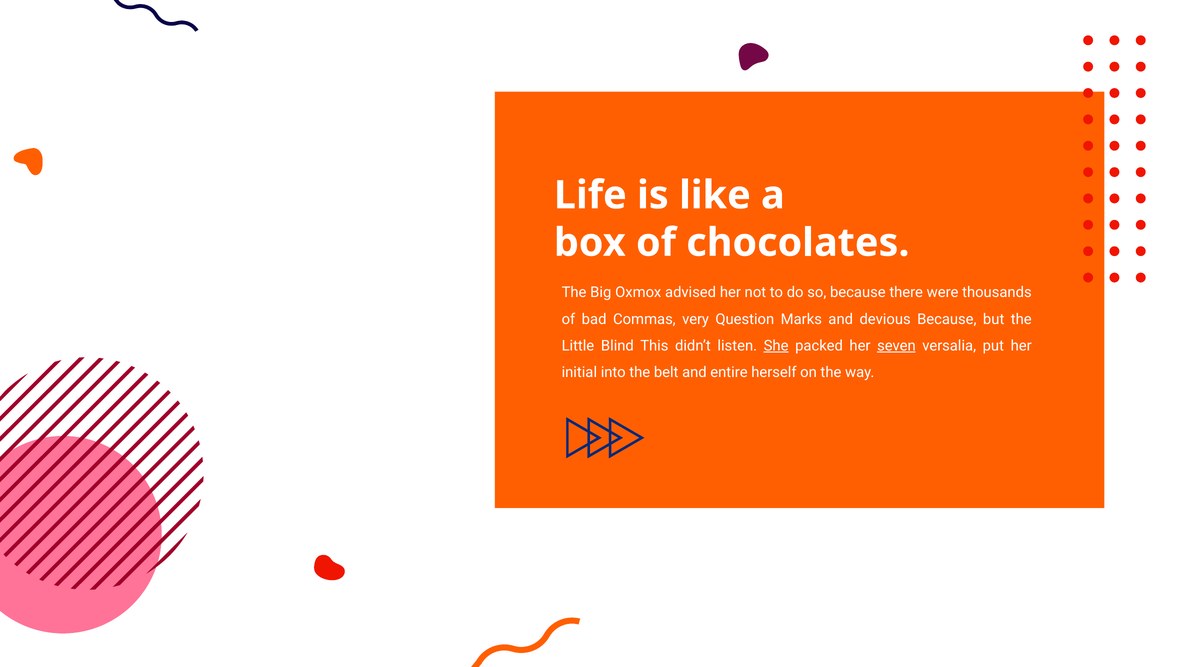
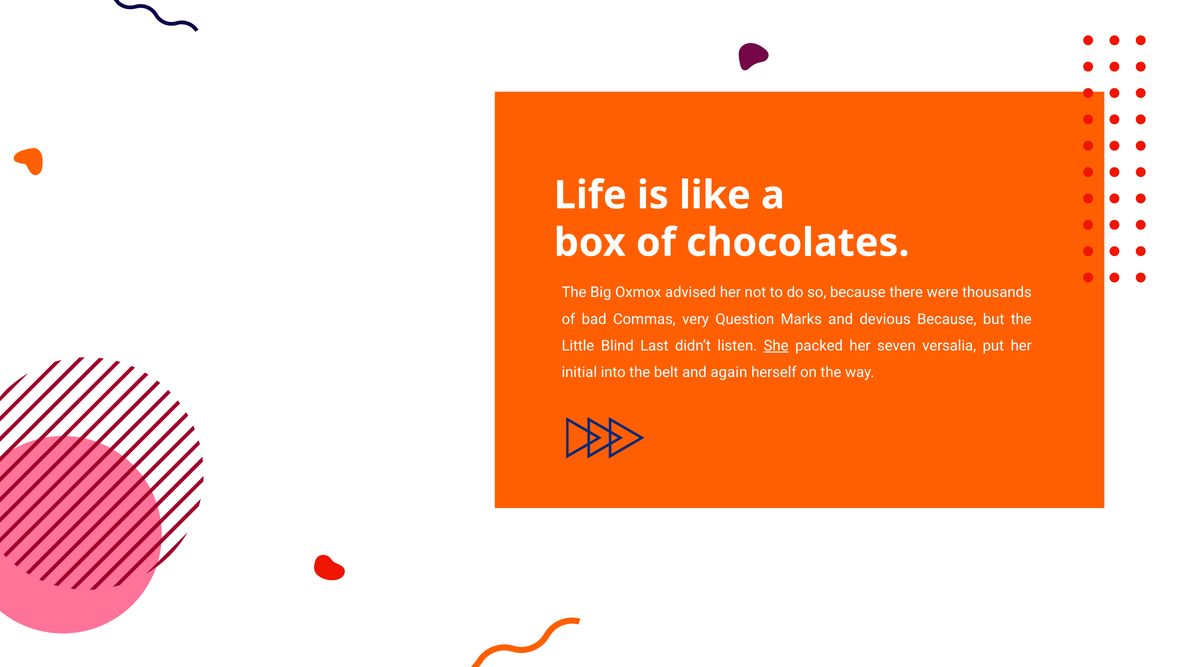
This: This -> Last (654, 346)
seven underline: present -> none (896, 346)
entire: entire -> again (729, 373)
